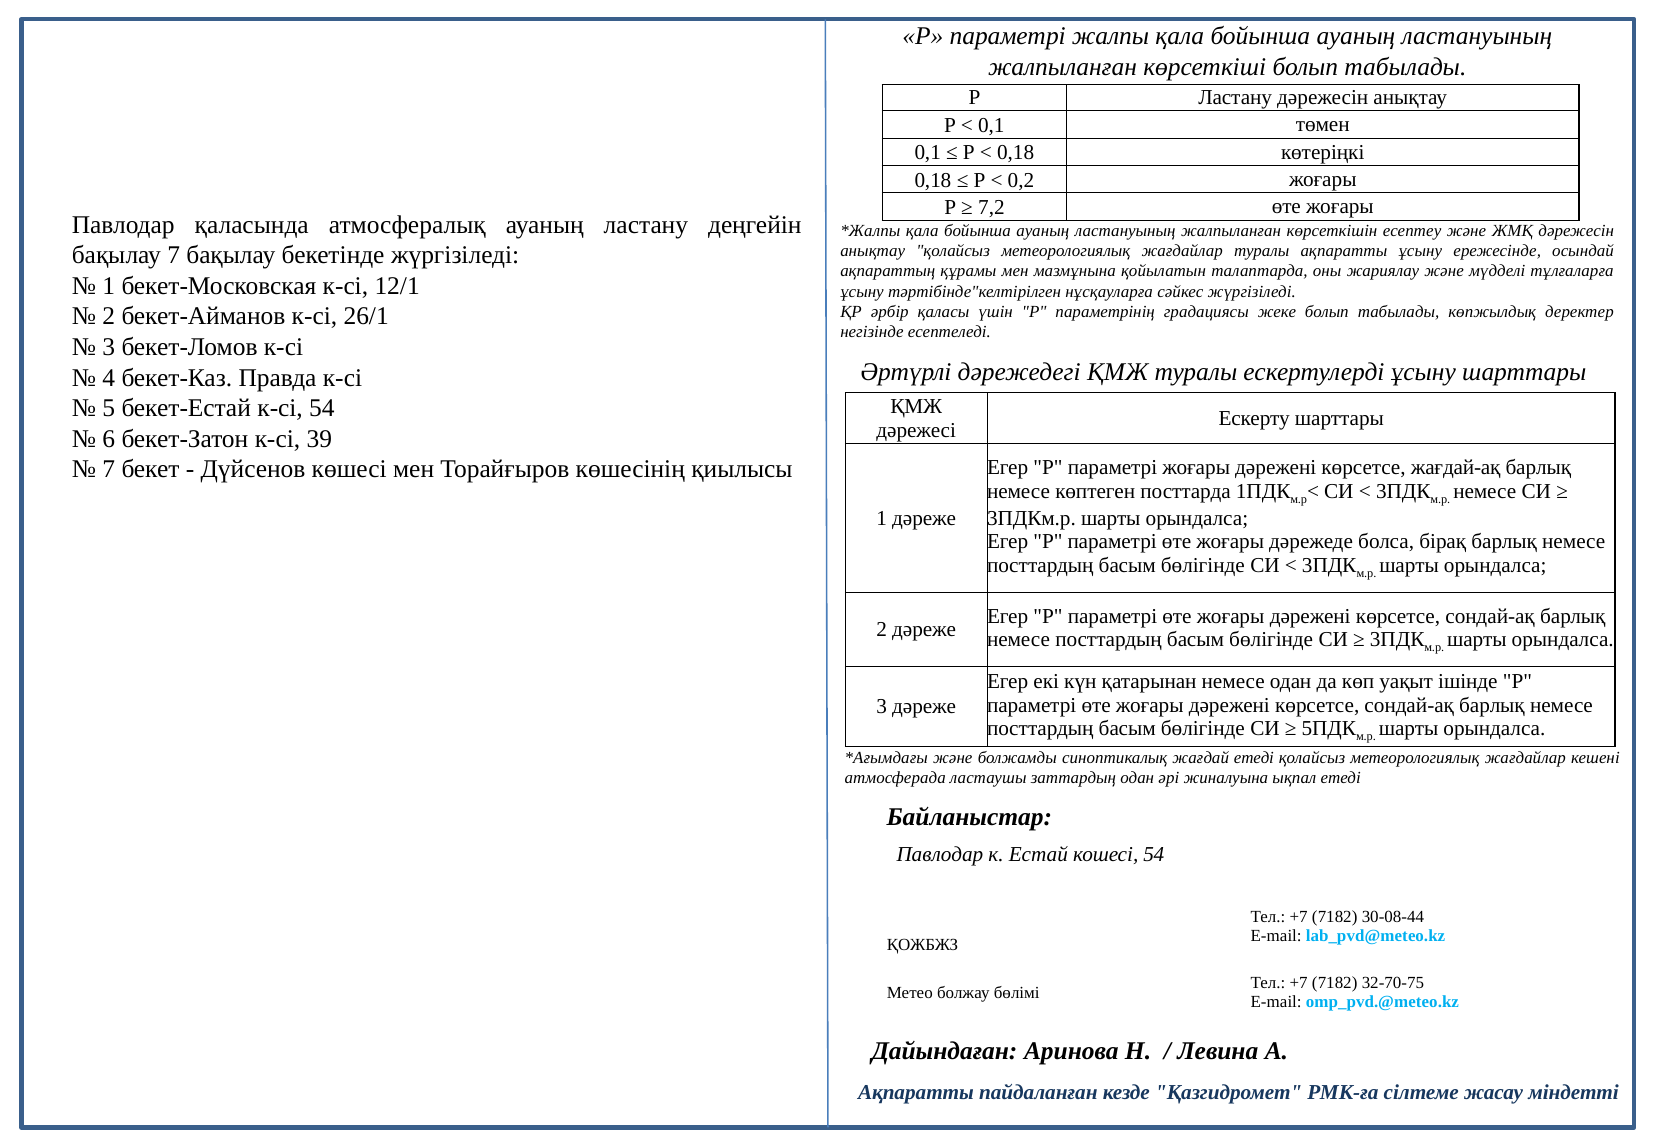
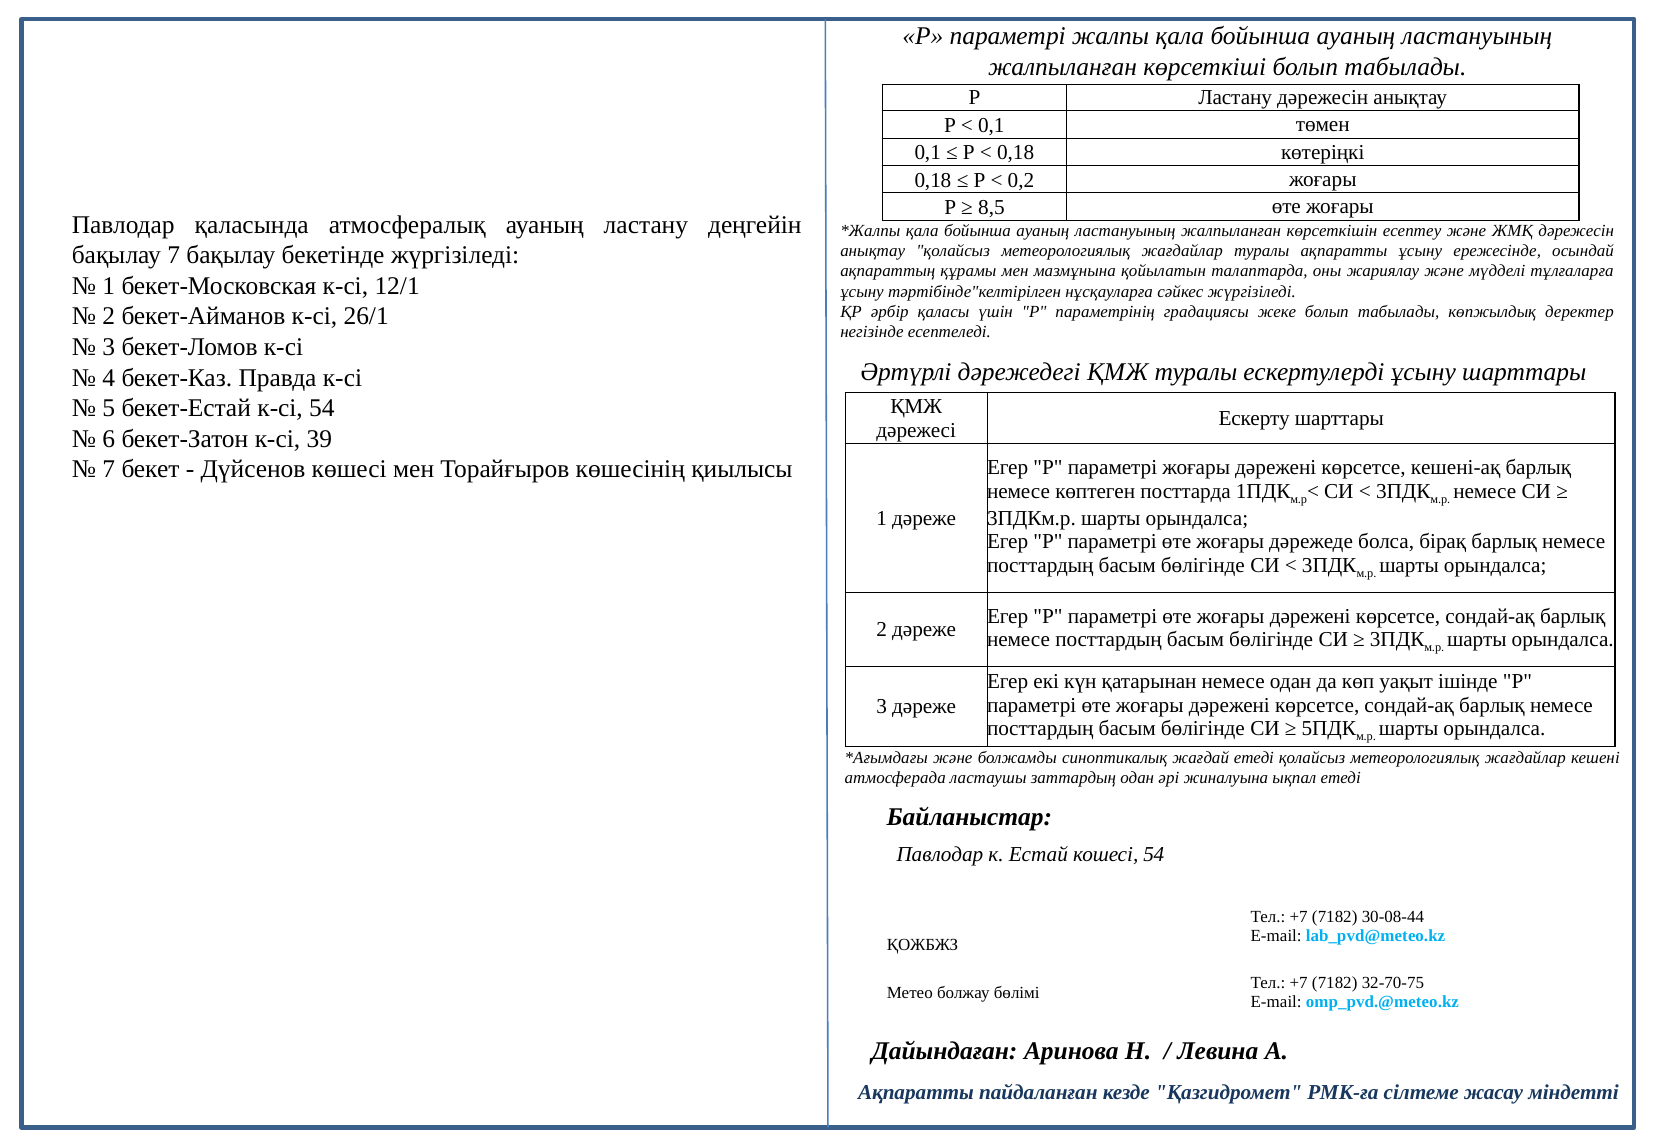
7,2: 7,2 -> 8,5 (991, 207)
жағдай-ақ: жағдай-ақ -> кешені-ақ (1456, 468)
